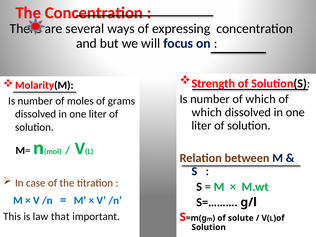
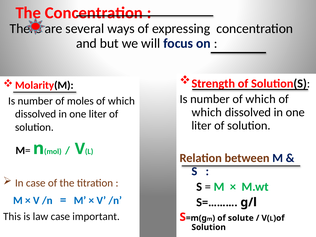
moles of grams: grams -> which (121, 101)
law that: that -> case (60, 217)
